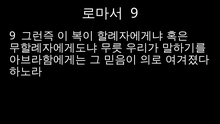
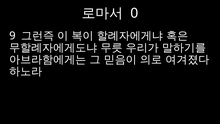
9: 9 -> 0 (134, 13)
